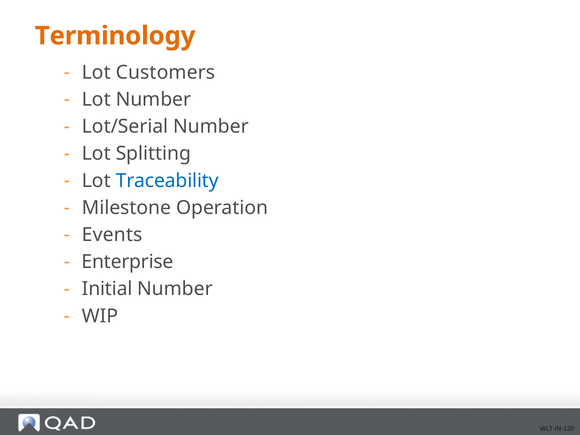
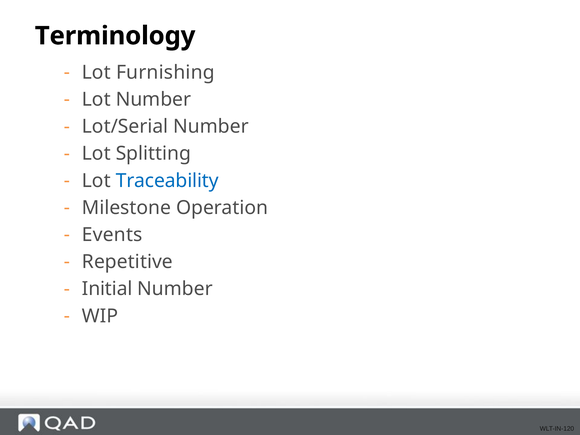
Terminology colour: orange -> black (115, 36)
Customers: Customers -> Furnishing (165, 72)
Enterprise: Enterprise -> Repetitive (127, 262)
